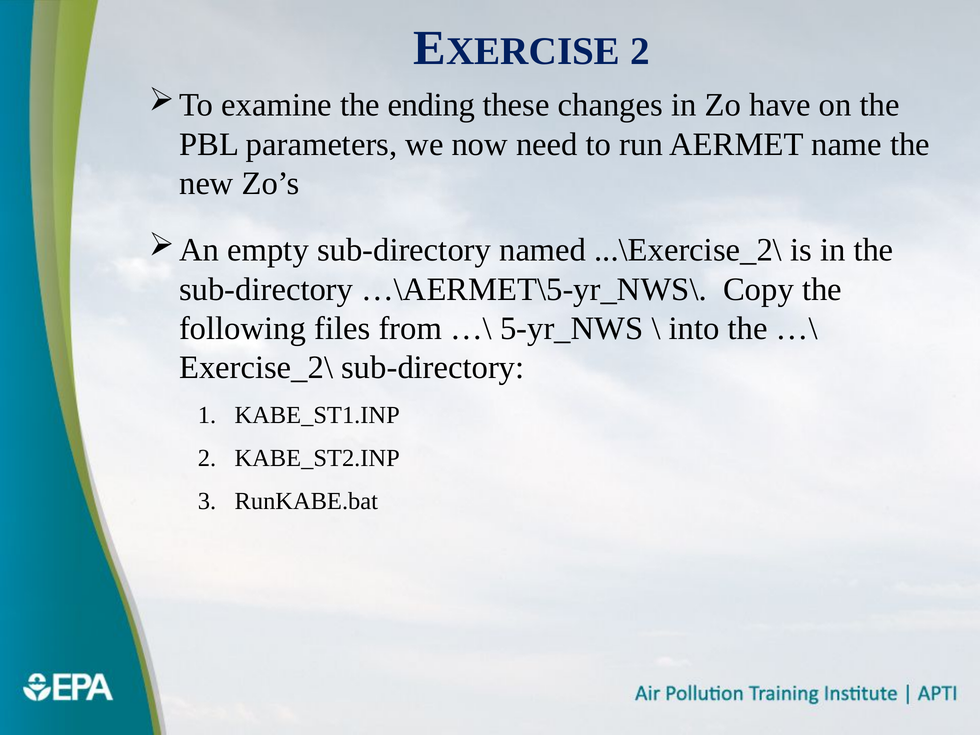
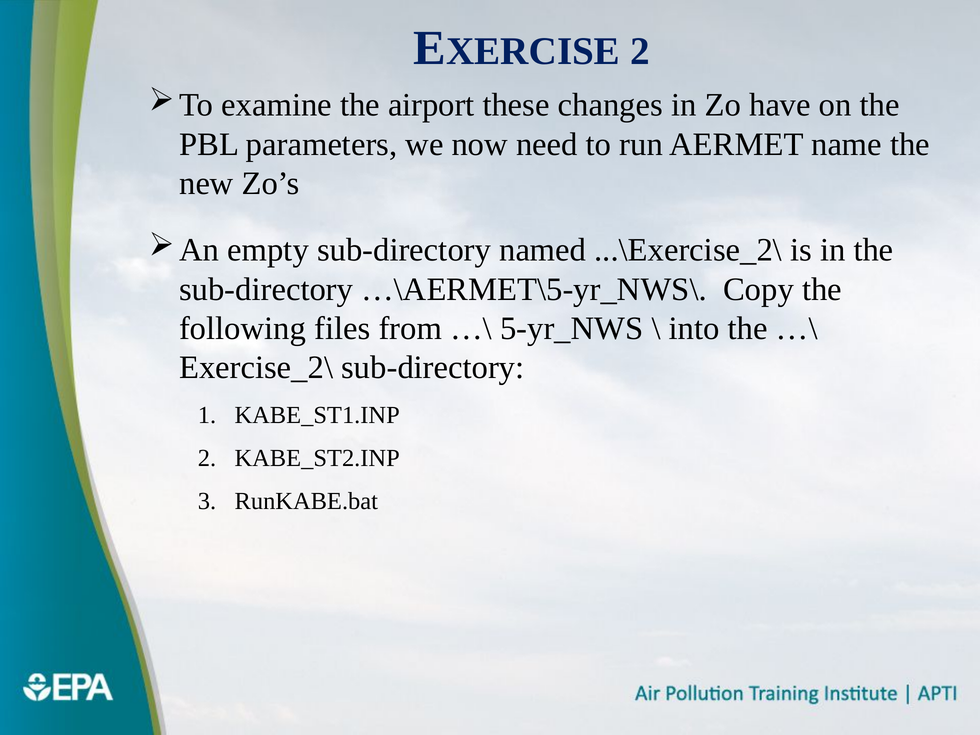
ending: ending -> airport (431, 105)
